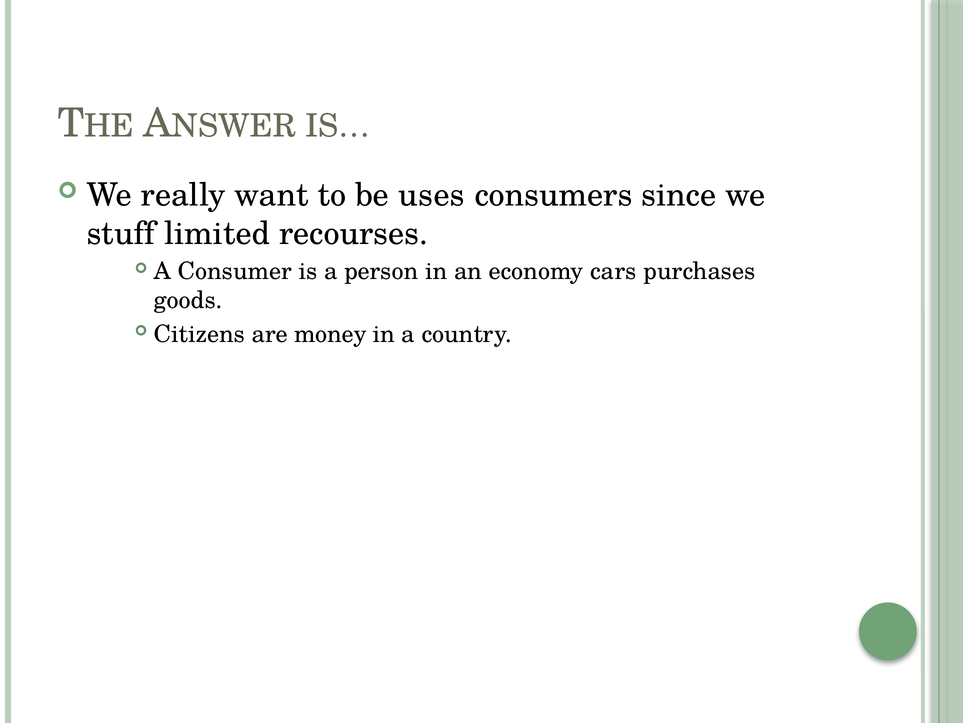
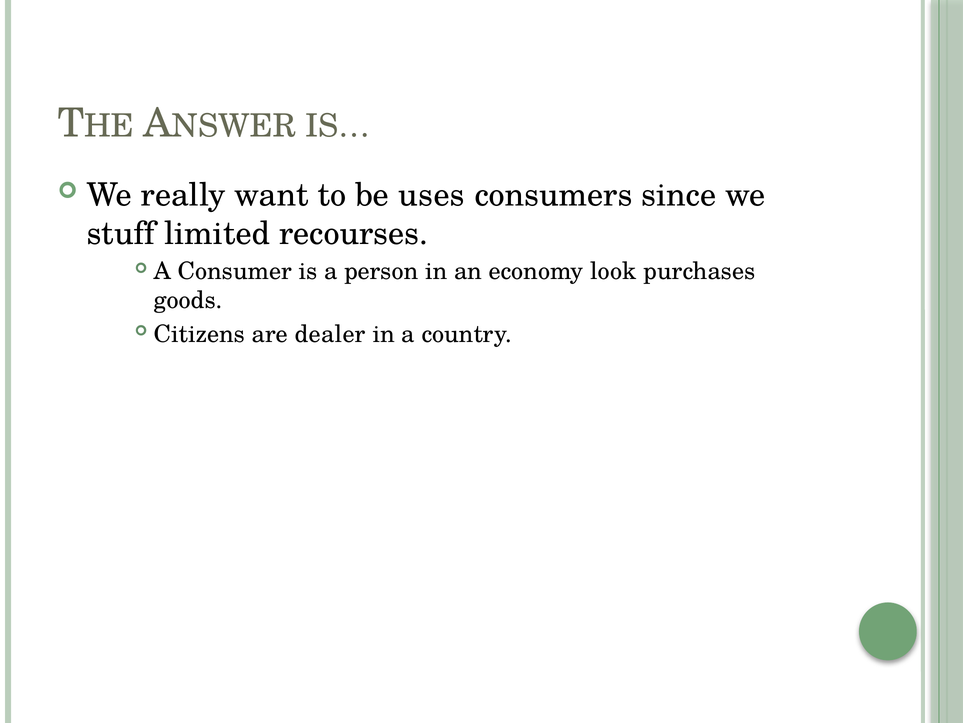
cars: cars -> look (613, 271)
money: money -> dealer (330, 334)
